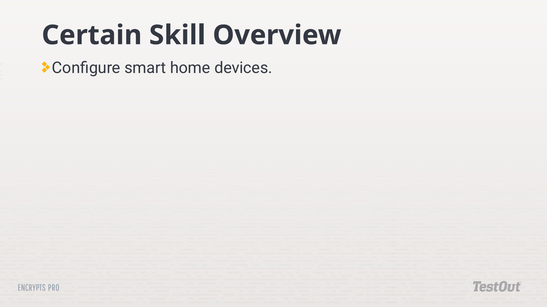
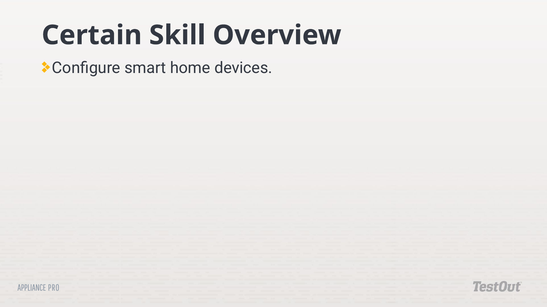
ENCRYPTS: ENCRYPTS -> APPLIANCE (32, 289)
